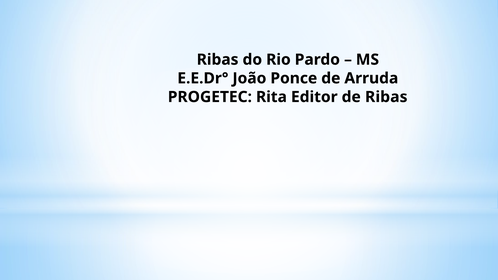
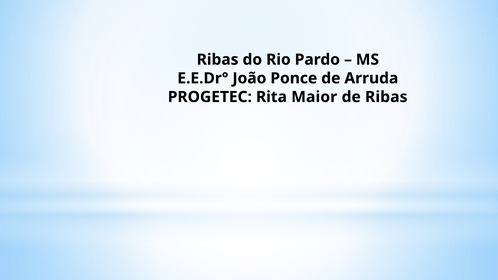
Editor: Editor -> Maior (314, 97)
